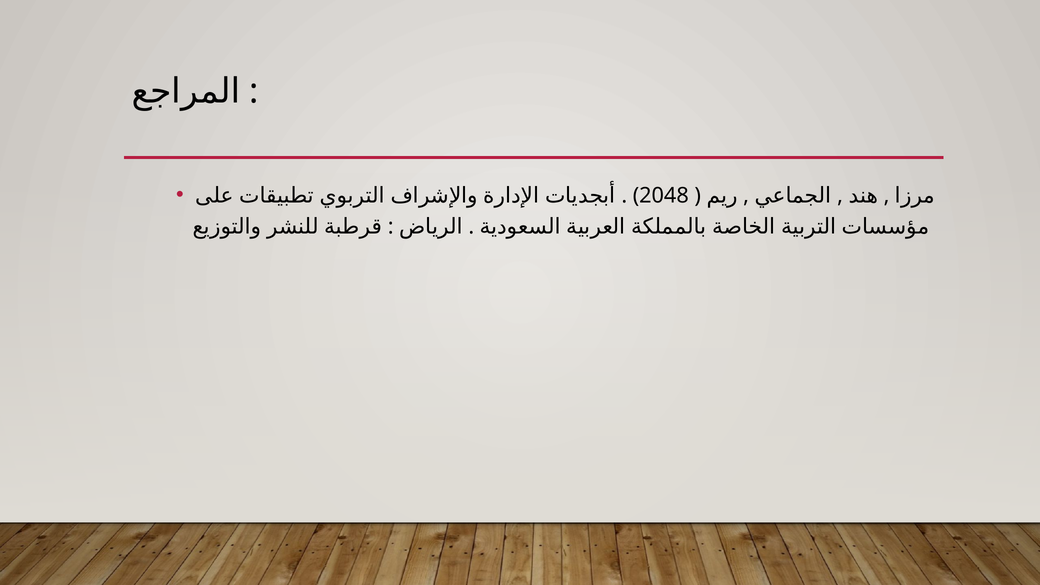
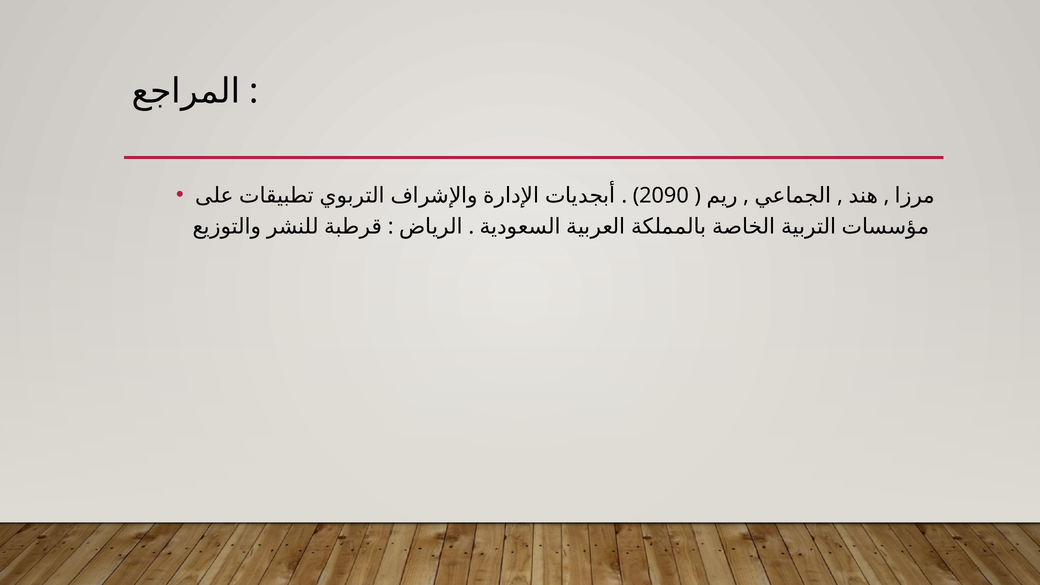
2048: 2048 -> 2090 (664, 196)
